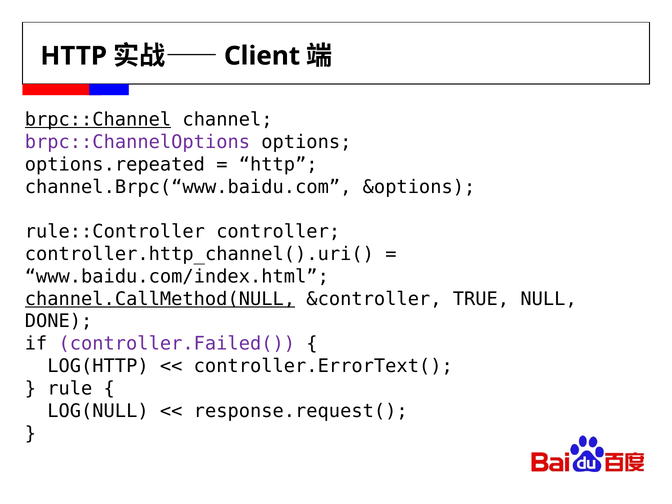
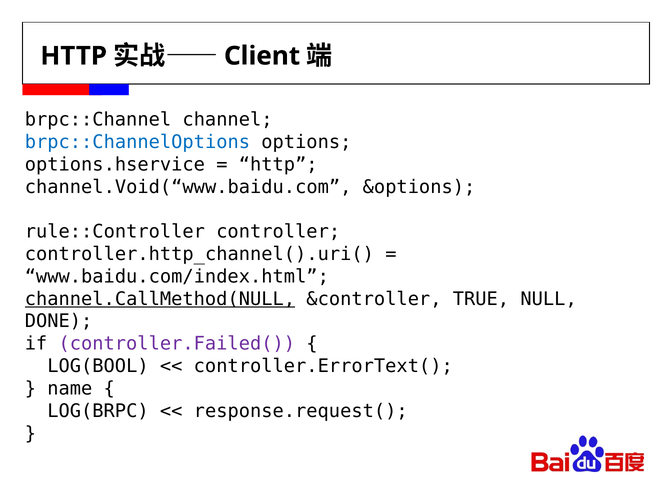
brpc::Channel underline: present -> none (98, 120)
brpc::ChannelOptions colour: purple -> blue (137, 142)
options.repeated: options.repeated -> options.hservice (115, 164)
channel.Brpc(“www.baidu.com: channel.Brpc(“www.baidu.com -> channel.Void(“www.baidu.com (188, 187)
LOG(HTTP: LOG(HTTP -> LOG(BOOL (98, 366)
rule: rule -> name (70, 389)
LOG(NULL: LOG(NULL -> LOG(BRPC (98, 411)
